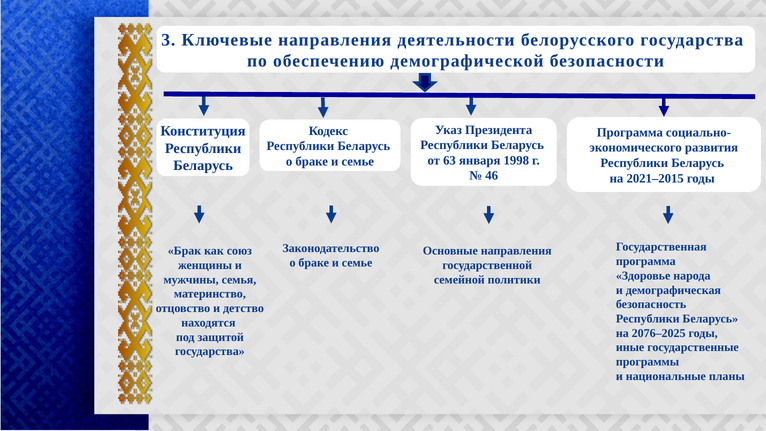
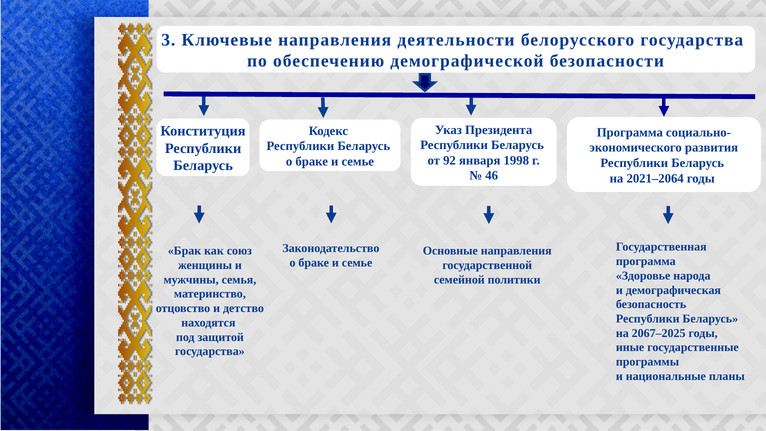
63: 63 -> 92 (450, 160)
2021–2015: 2021–2015 -> 2021–2064 (655, 178)
2076–2025: 2076–2025 -> 2067–2025 (659, 333)
